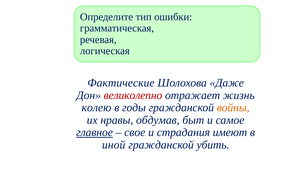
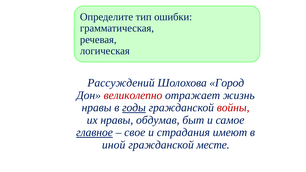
Фактические: Фактические -> Рассуждений (121, 83)
Даже: Даже -> Город (227, 83)
колею: колею -> нравы (97, 108)
годы underline: none -> present (134, 108)
войны colour: orange -> red (233, 108)
убить: убить -> месте (213, 145)
